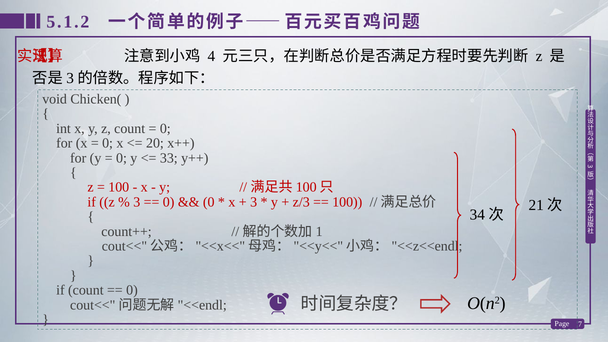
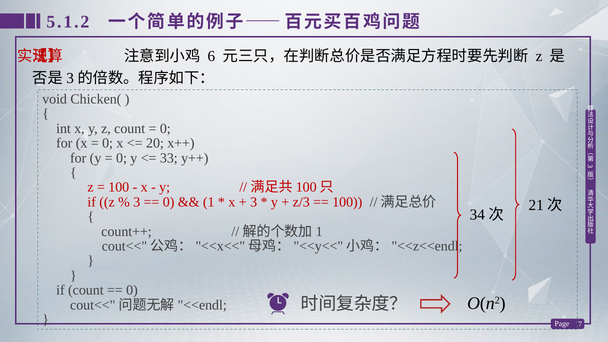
4: 4 -> 6 (211, 56)
0: 0 -> 1 (209, 202)
